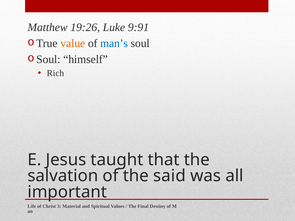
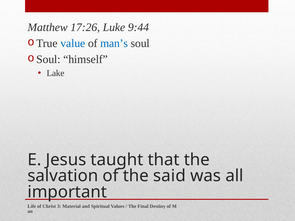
19:26: 19:26 -> 17:26 (85, 27)
9:91: 9:91 -> 9:44 (138, 27)
value colour: orange -> blue (73, 43)
Rich: Rich -> Lake (55, 73)
